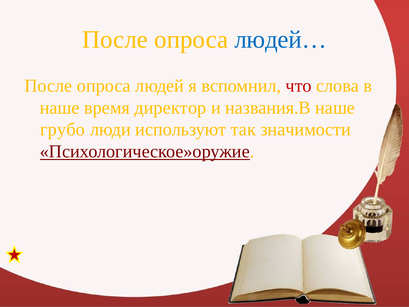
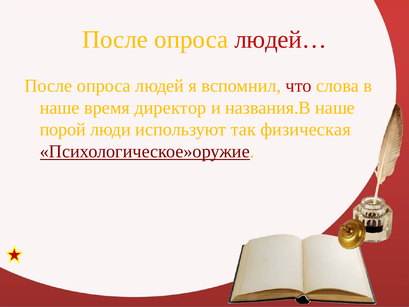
людей… colour: blue -> red (281, 40)
грубо: грубо -> порой (63, 129)
значимости: значимости -> физическая (306, 129)
